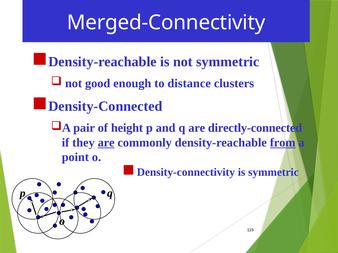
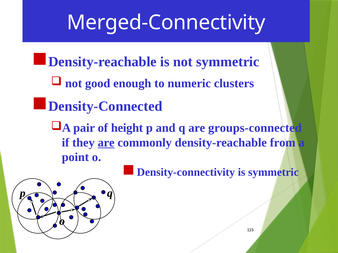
distance: distance -> numeric (189, 84)
directly-connected: directly-connected -> groups-connected (255, 128)
from underline: present -> none (283, 143)
